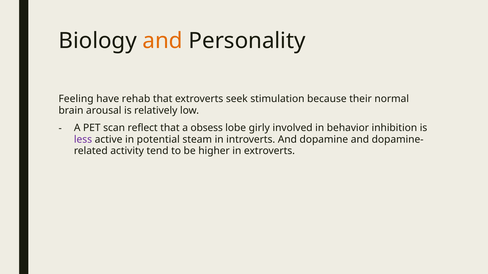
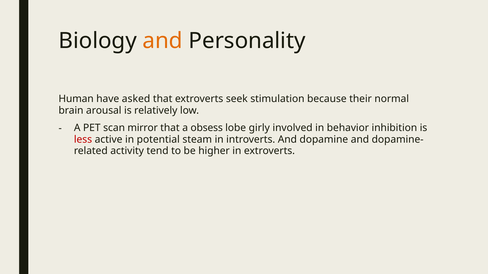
Feeling: Feeling -> Human (76, 99)
rehab: rehab -> asked (136, 99)
reflect: reflect -> mirror (143, 128)
less colour: purple -> red (83, 140)
